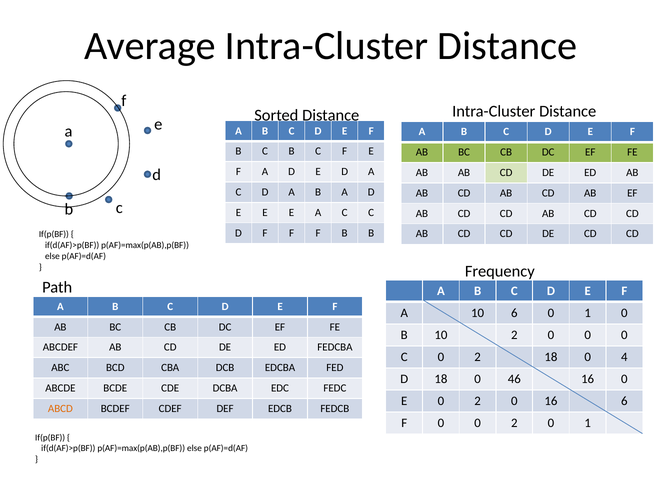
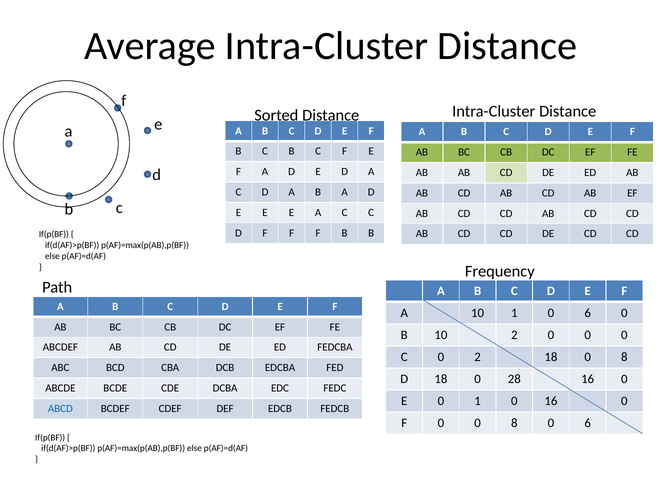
10 6: 6 -> 1 (514, 313)
1: 1 -> 6 (588, 313)
18 0 4: 4 -> 8 (624, 357)
46: 46 -> 28 (514, 379)
E 0 2: 2 -> 1 (478, 401)
0 16 6: 6 -> 0 (624, 401)
ABCD colour: orange -> blue (60, 409)
0 0 2: 2 -> 8 (514, 423)
1: 1 -> 6 (588, 423)
